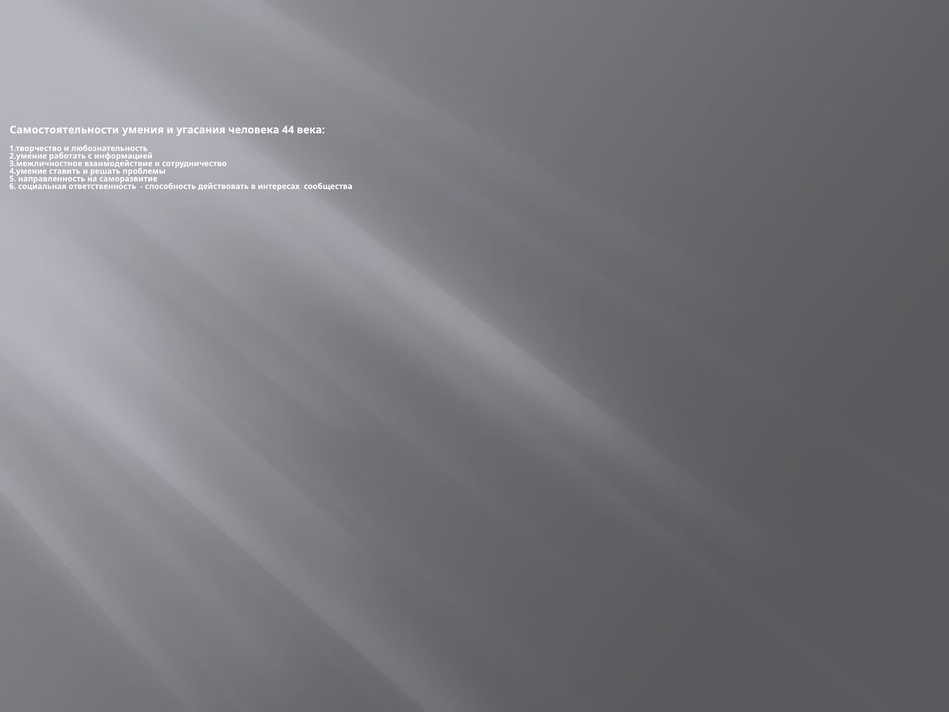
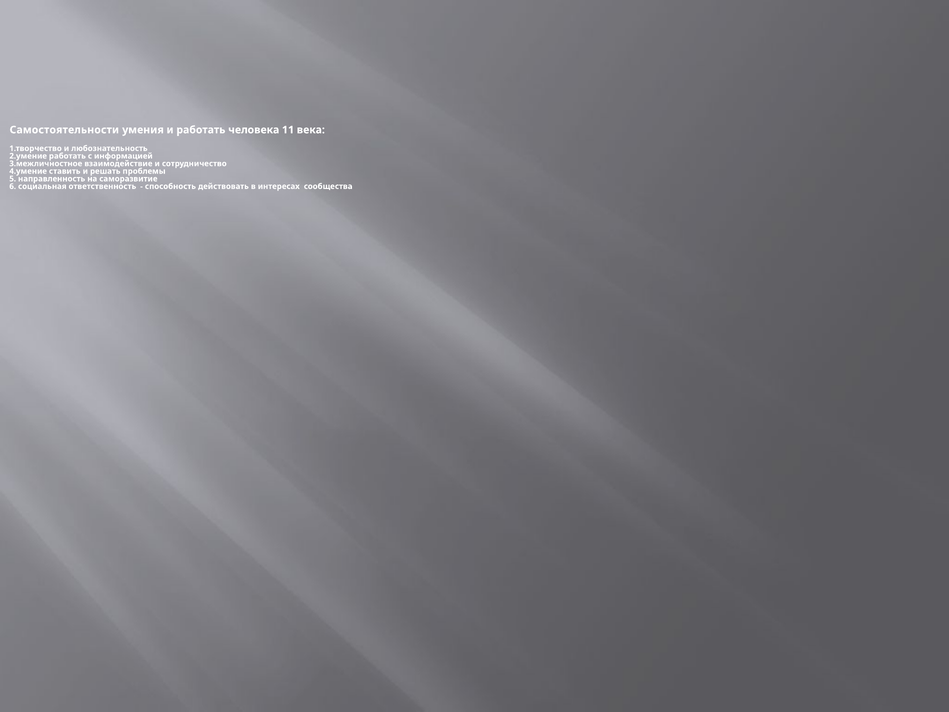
и угасания: угасания -> работать (201, 130)
44: 44 -> 11 (288, 130)
